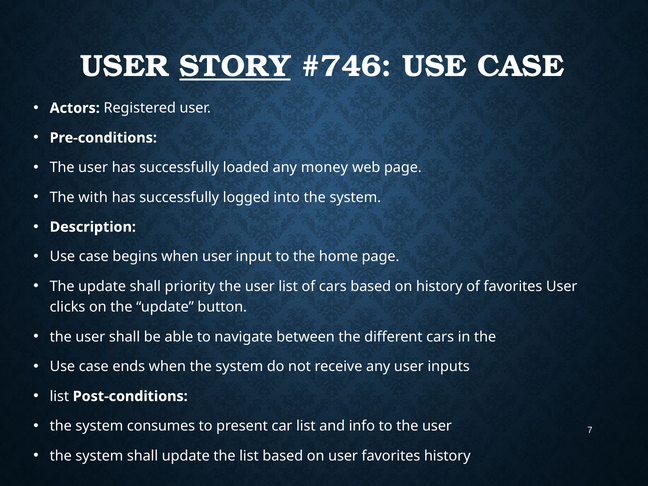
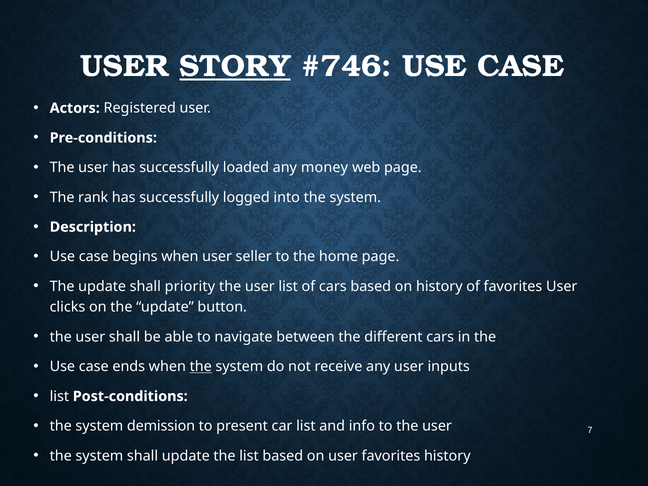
with: with -> rank (93, 197)
input: input -> seller (254, 257)
the underline: none -> present (201, 367)
consumes: consumes -> demission (161, 426)
